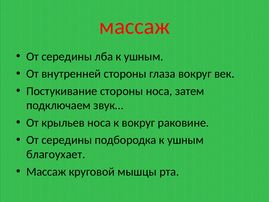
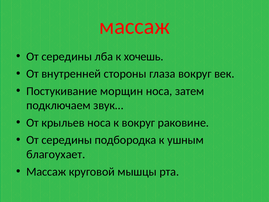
лба к ушным: ушным -> хочешь (144, 56)
Постукивание стороны: стороны -> морщин (122, 91)
